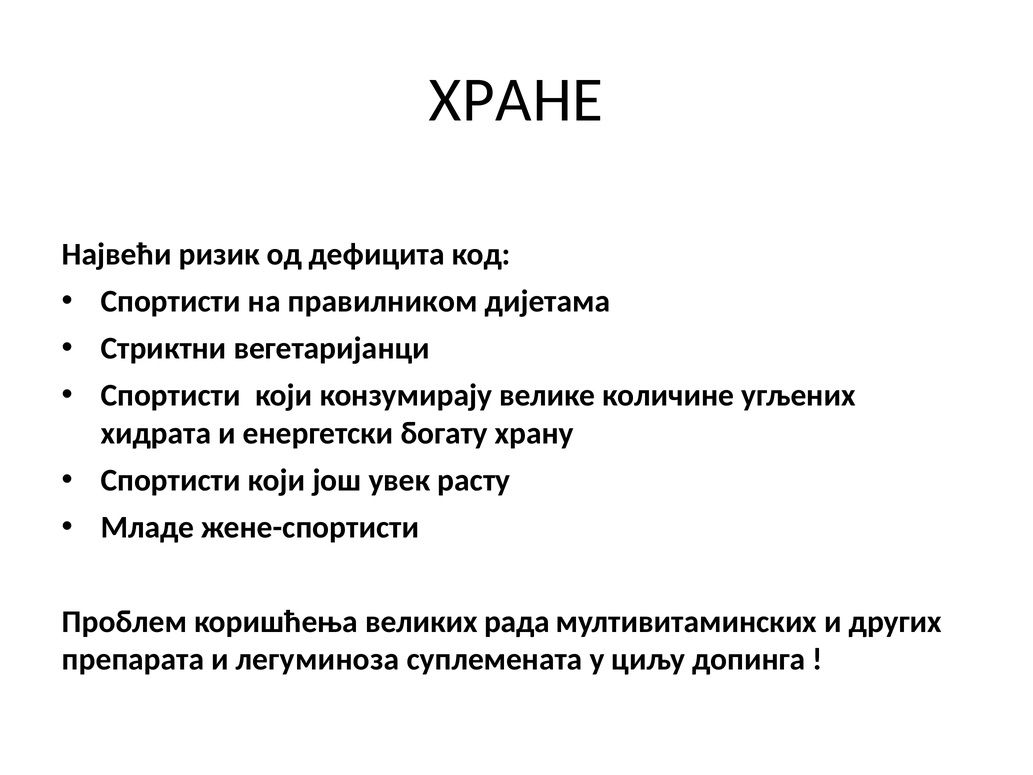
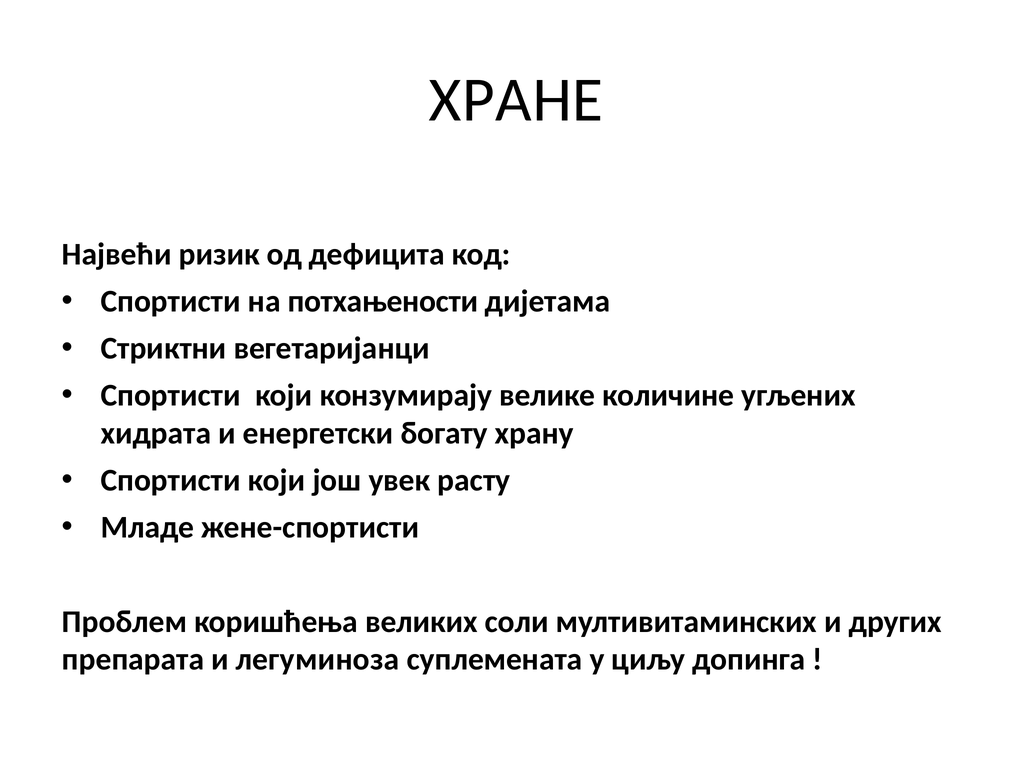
правилником: правилником -> потхањености (383, 301)
рада: рада -> соли (517, 621)
